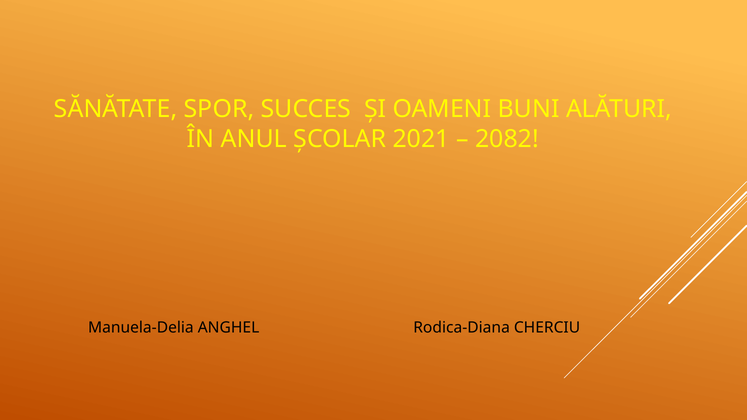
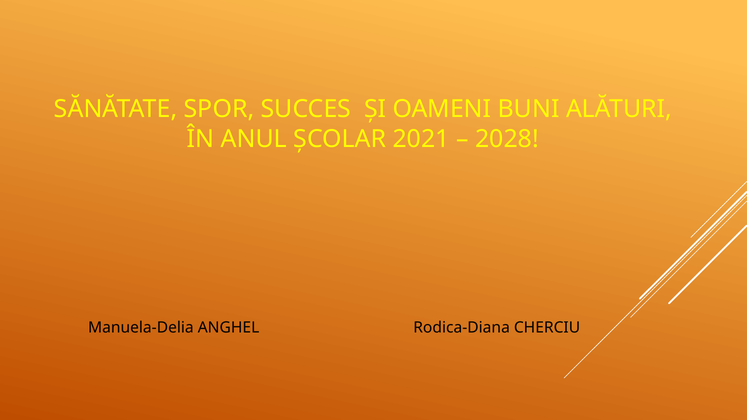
2082: 2082 -> 2028 (507, 139)
